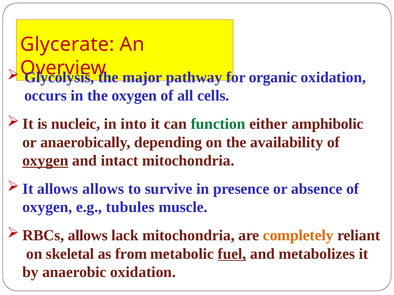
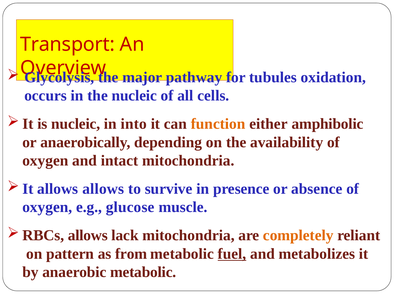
Glycerate: Glycerate -> Transport (68, 44)
organic: organic -> tubules (273, 77)
the oxygen: oxygen -> nucleic (134, 96)
function colour: green -> orange (218, 124)
oxygen underline: present -> none (45, 161)
tubules: tubules -> glucose (130, 208)
skeletal: skeletal -> pattern (70, 254)
anaerobic oxidation: oxidation -> metabolic (143, 273)
